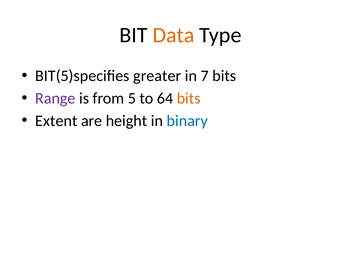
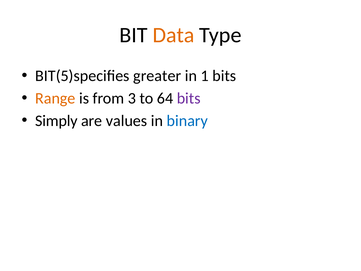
7: 7 -> 1 (205, 76)
Range colour: purple -> orange (55, 98)
5: 5 -> 3 (132, 98)
bits colour: orange -> purple (189, 98)
Extent: Extent -> Simply (56, 121)
height: height -> values (127, 121)
